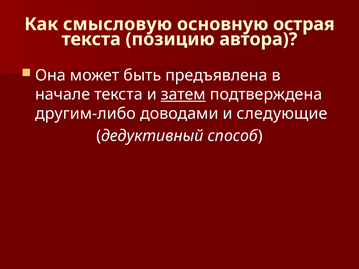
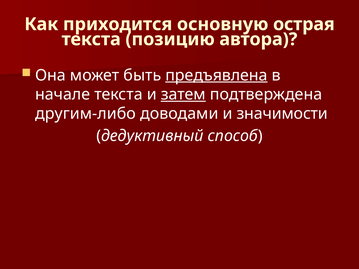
смысловую: смысловую -> приходится (118, 24)
предъявлена underline: none -> present (216, 75)
следующие: следующие -> значимости (282, 114)
